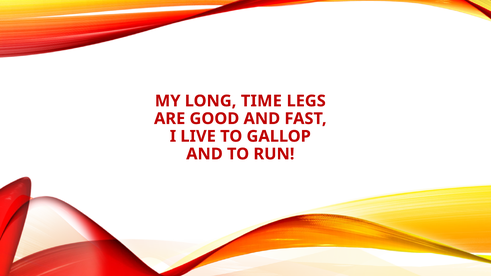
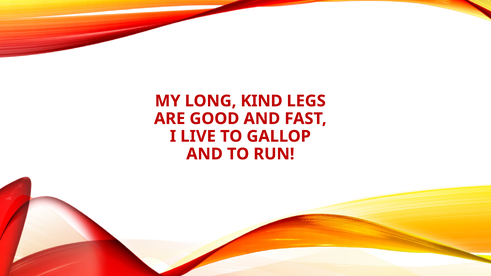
TIME: TIME -> KIND (262, 101)
